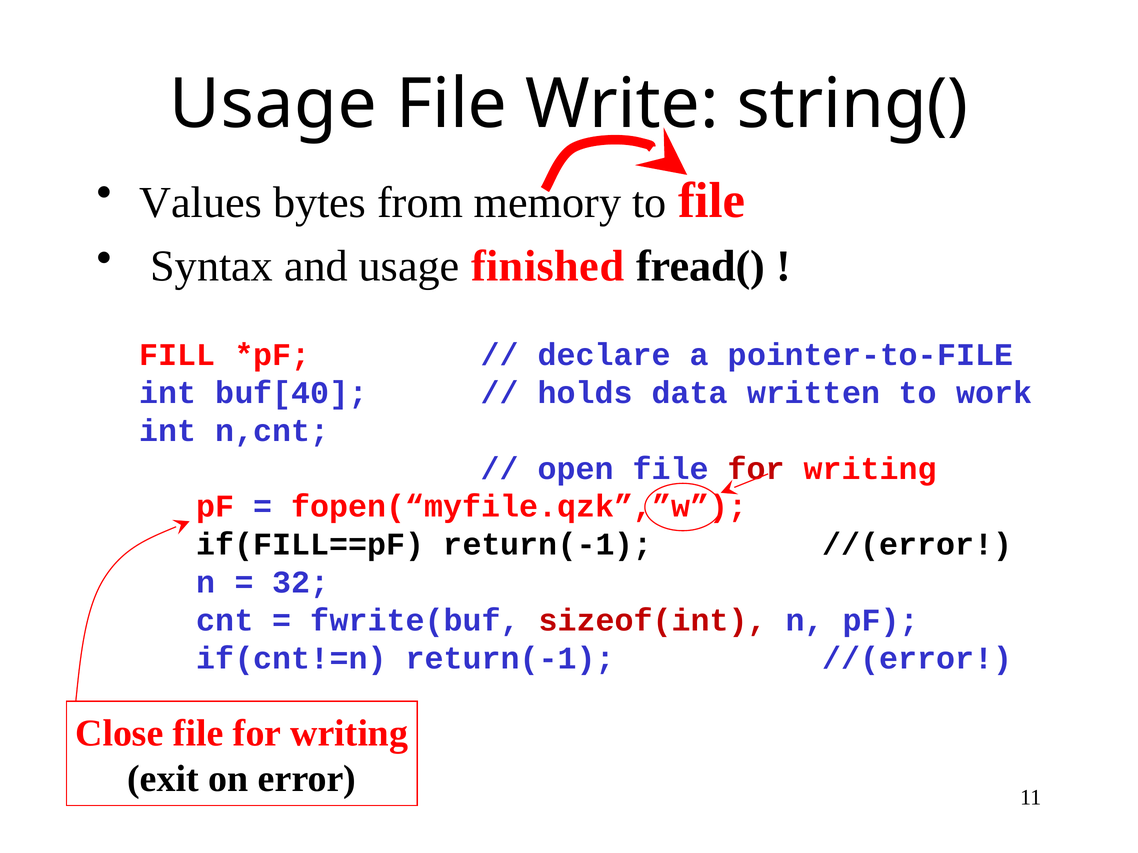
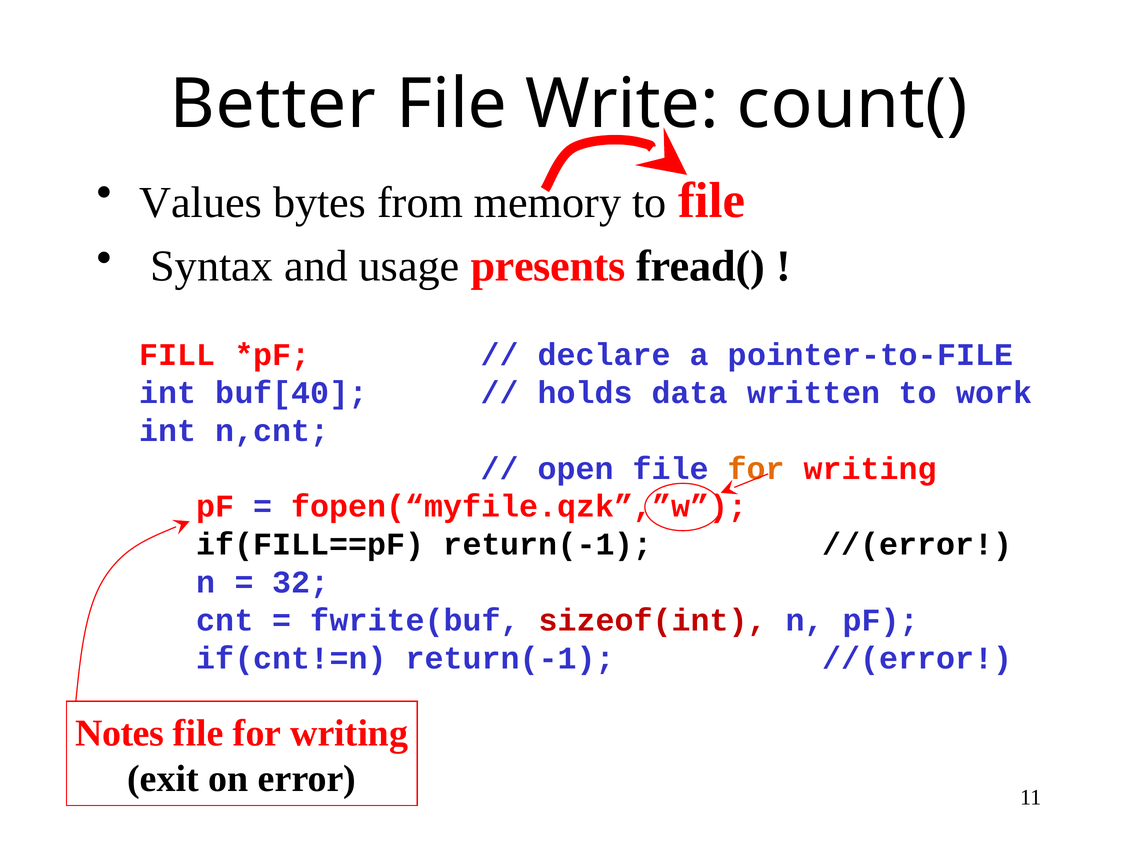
Usage: Usage -> Better (273, 104)
string(: string( -> count( (852, 104)
finished: finished -> presents (548, 266)
for colour: red -> orange (756, 469)
Close: Close -> Notes (120, 734)
